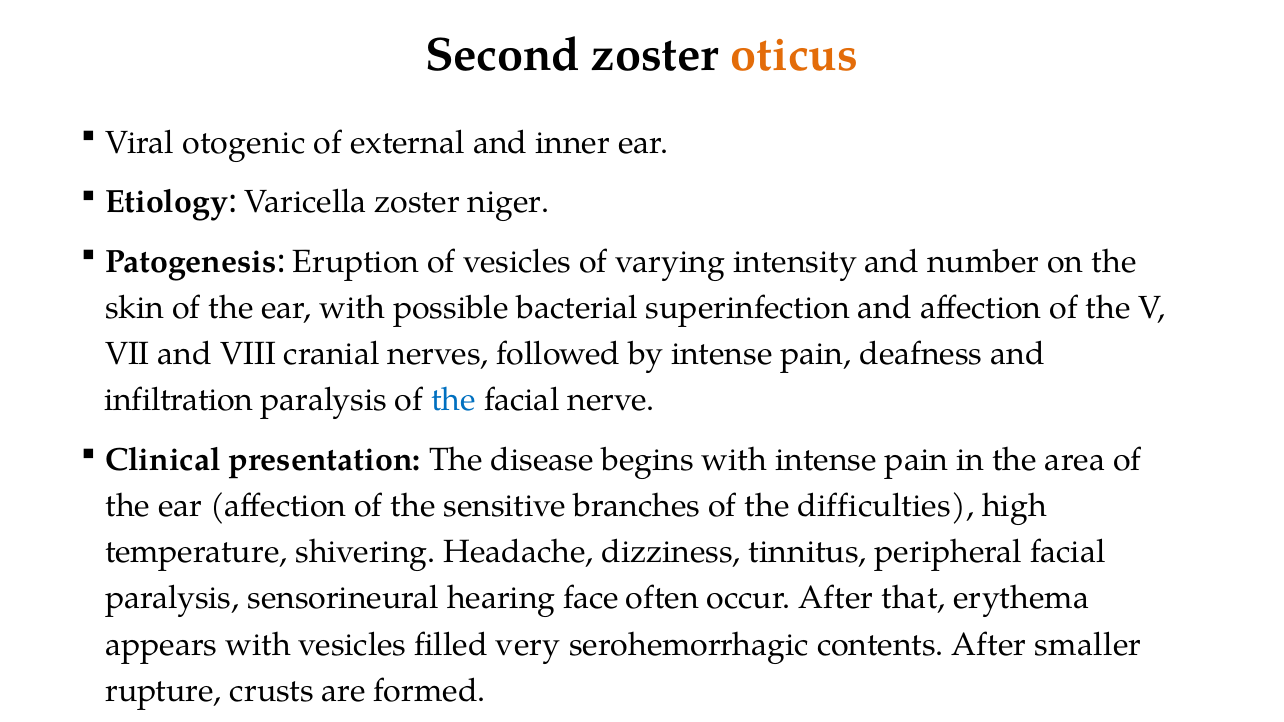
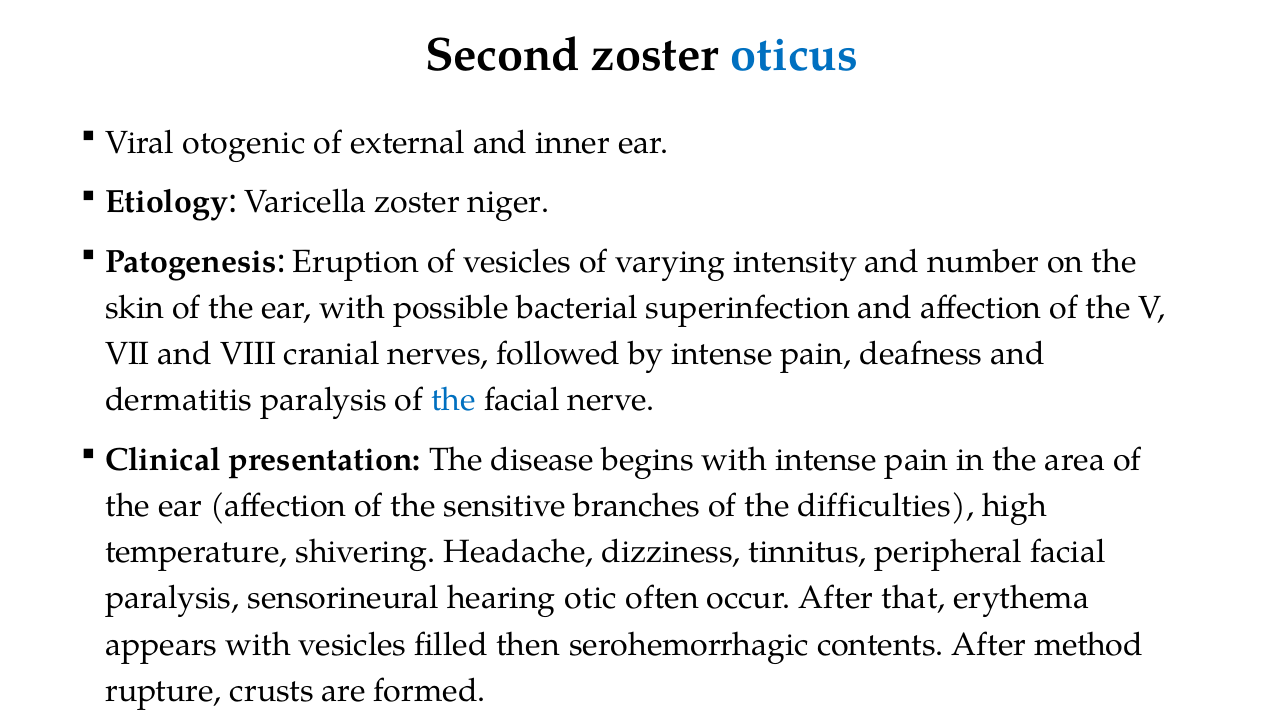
oticus colour: orange -> blue (795, 55)
infiltration: infiltration -> dermatitis (179, 400)
face: face -> otic (591, 599)
very: very -> then (528, 645)
smaller: smaller -> method (1088, 645)
